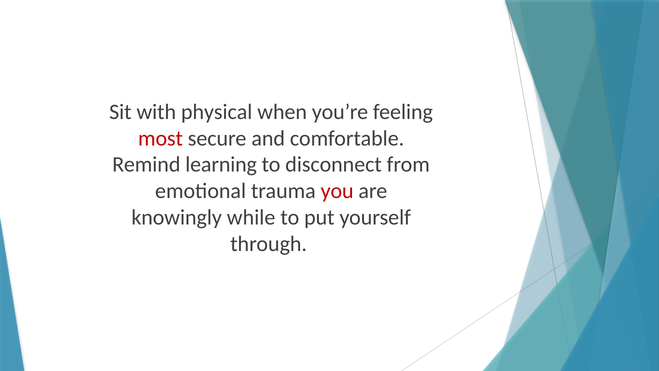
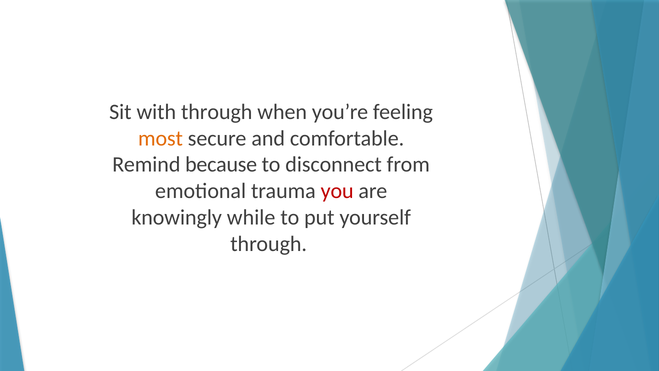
with physical: physical -> through (217, 112)
most colour: red -> orange (161, 138)
learning: learning -> because (221, 165)
